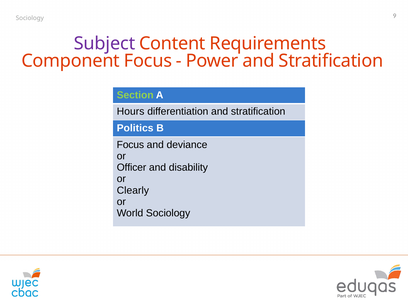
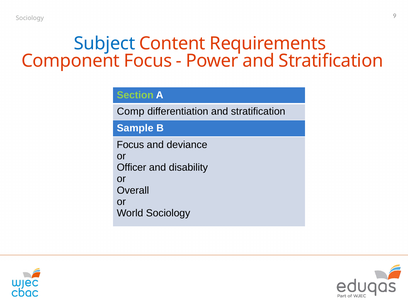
Subject colour: purple -> blue (105, 43)
Hours: Hours -> Comp (131, 112)
Politics: Politics -> Sample (135, 128)
Clearly: Clearly -> Overall (133, 190)
